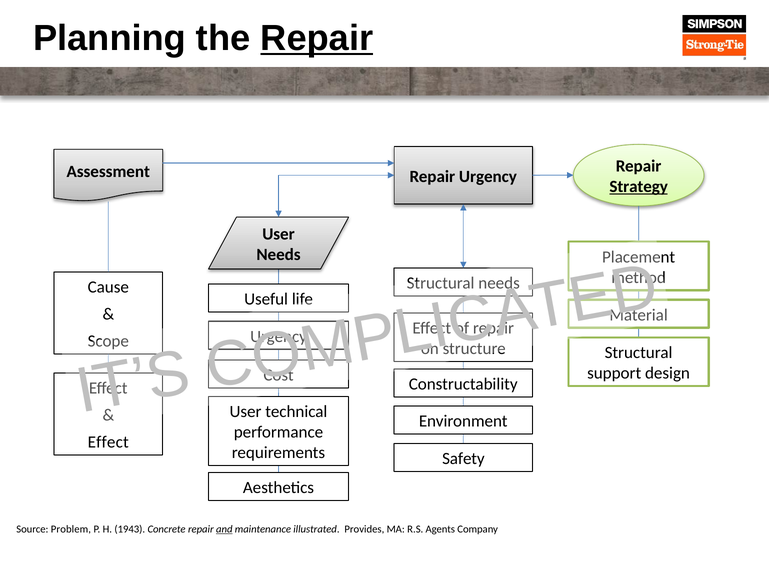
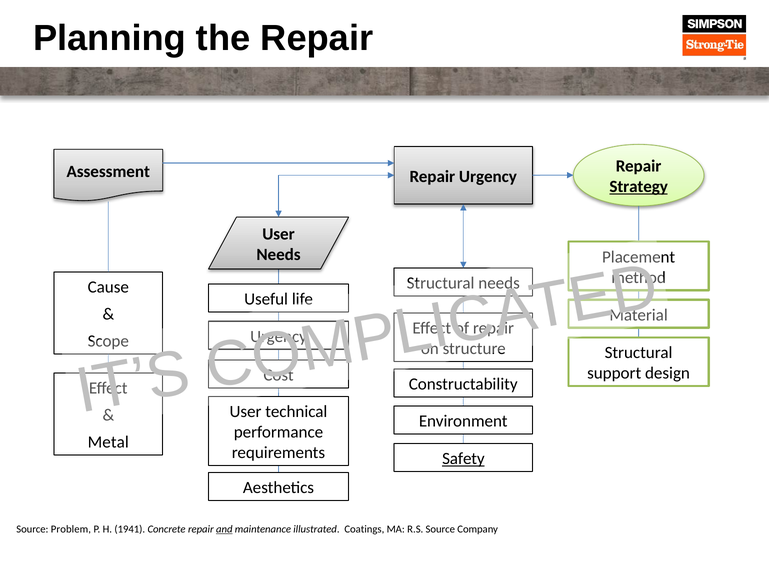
Repair underline: present -> none (317, 38)
Effect: Effect -> Metal (108, 442)
Safety underline: none -> present (463, 458)
1943: 1943 -> 1941 (130, 529)
Provides: Provides -> Coatings (364, 529)
R.S Agents: Agents -> Source (440, 529)
